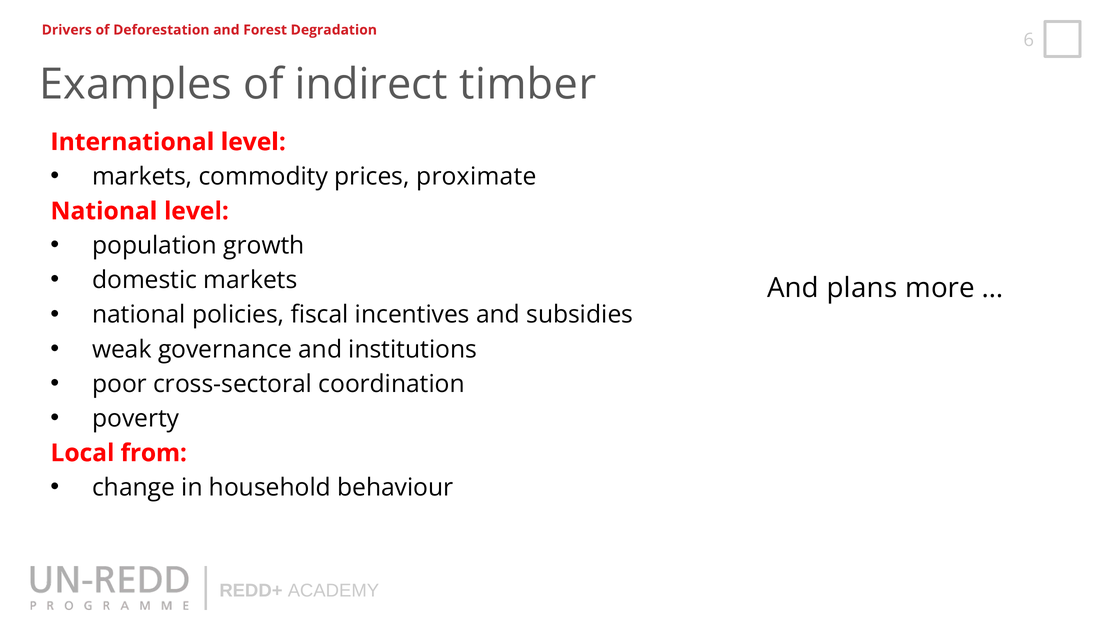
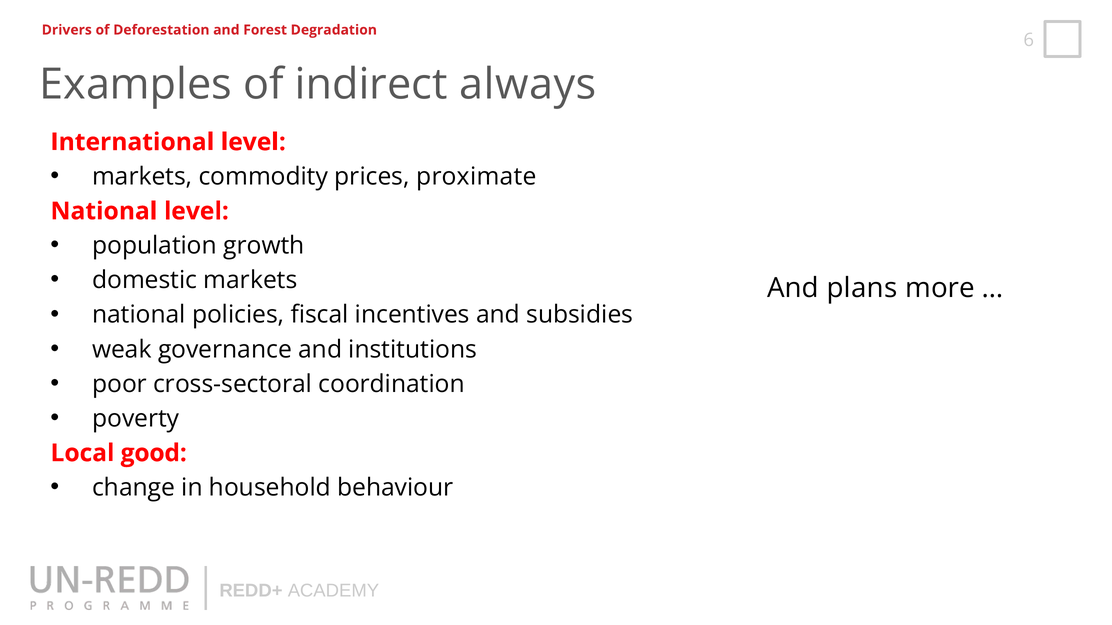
timber: timber -> always (528, 84)
from: from -> good (154, 453)
